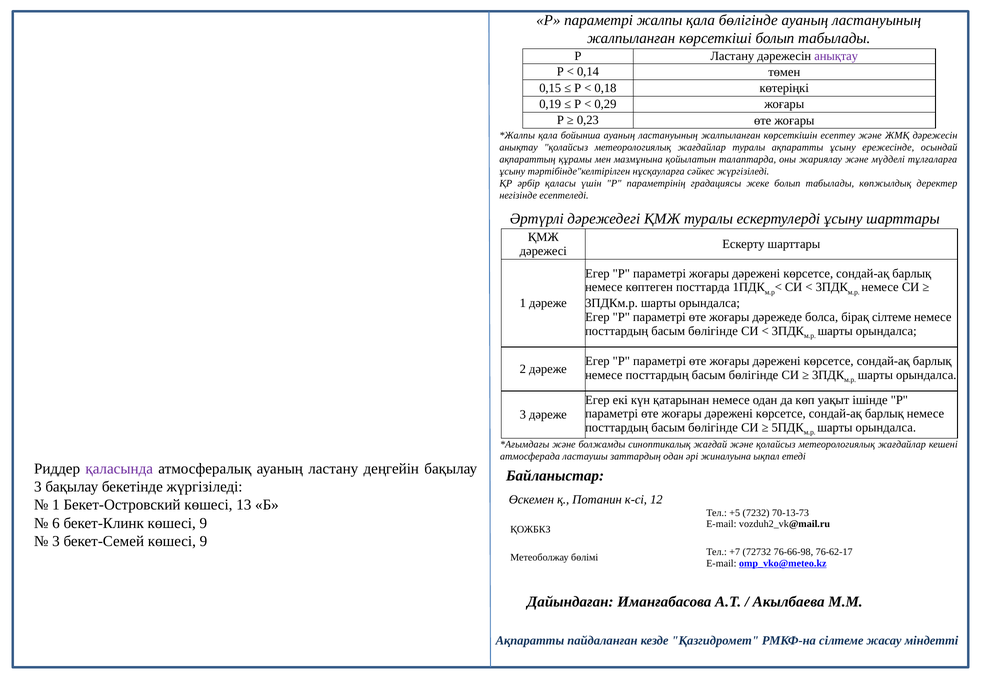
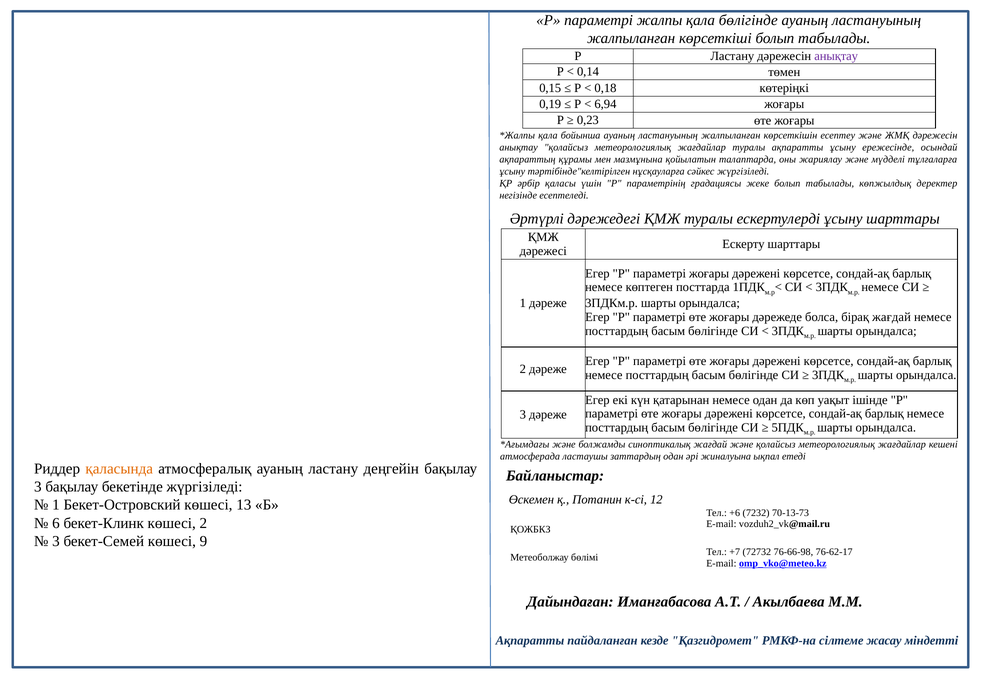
0,29: 0,29 -> 6,94 (605, 104)
бірақ сілтеме: сілтеме -> жағдай (892, 317)
қаласында colour: purple -> orange (119, 469)
+5: +5 -> +6 (735, 513)
бекет-Клинк көшесі 9: 9 -> 2 (203, 523)
